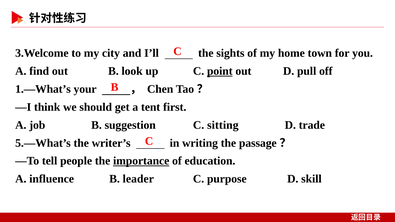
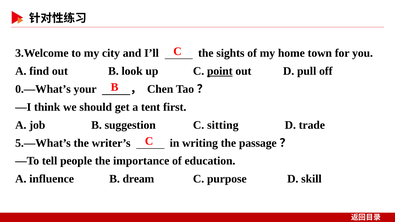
1.—What’s: 1.—What’s -> 0.—What’s (43, 89)
importance underline: present -> none (141, 161)
leader: leader -> dream (138, 179)
